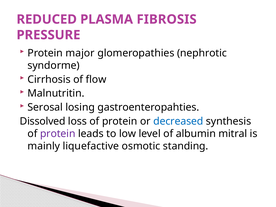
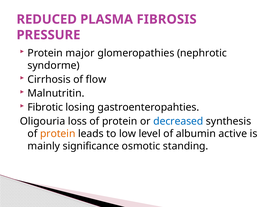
Serosal: Serosal -> Fibrotic (45, 107)
Dissolved: Dissolved -> Oligouria (43, 121)
protein colour: purple -> orange (58, 134)
mitral: mitral -> active (233, 134)
liquefactive: liquefactive -> significance (91, 146)
